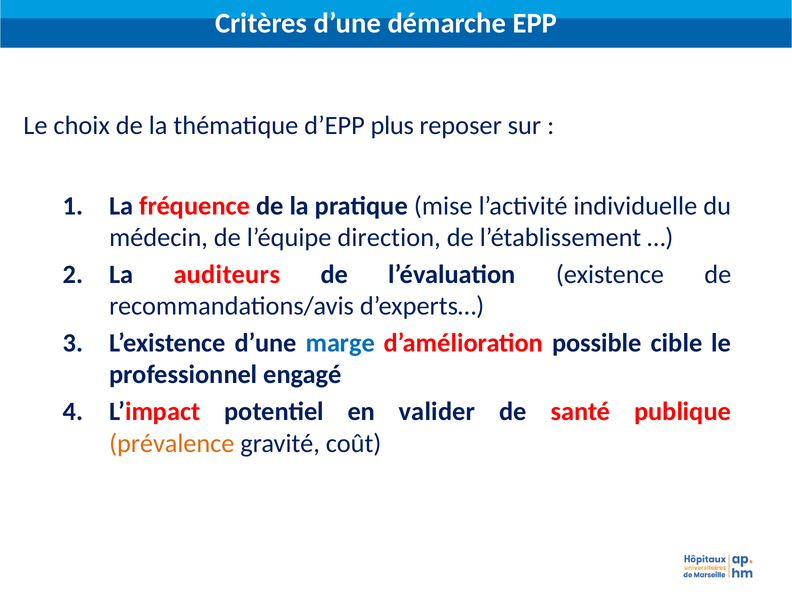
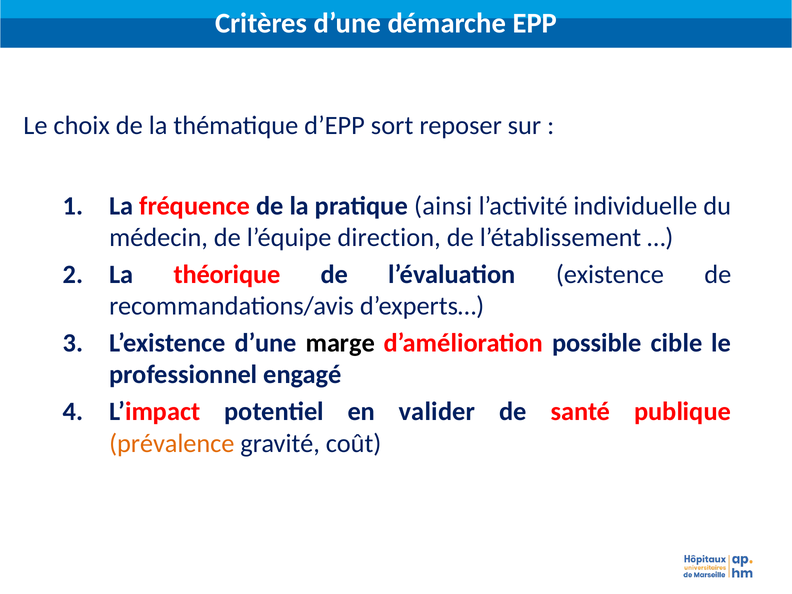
plus: plus -> sort (392, 126)
mise: mise -> ainsi (443, 206)
auditeurs: auditeurs -> théorique (227, 274)
marge colour: blue -> black (340, 343)
